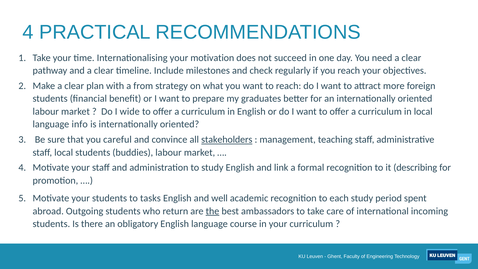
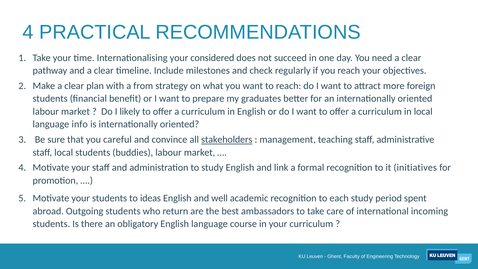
motivation: motivation -> considered (212, 58)
wide: wide -> likely (130, 111)
describing: describing -> initiatives (415, 168)
tasks: tasks -> ideas (150, 198)
the underline: present -> none (213, 211)
